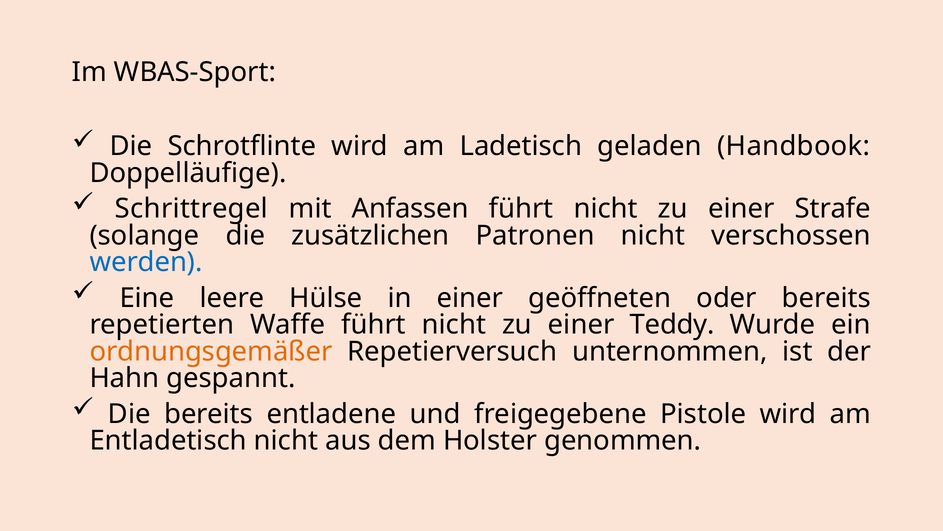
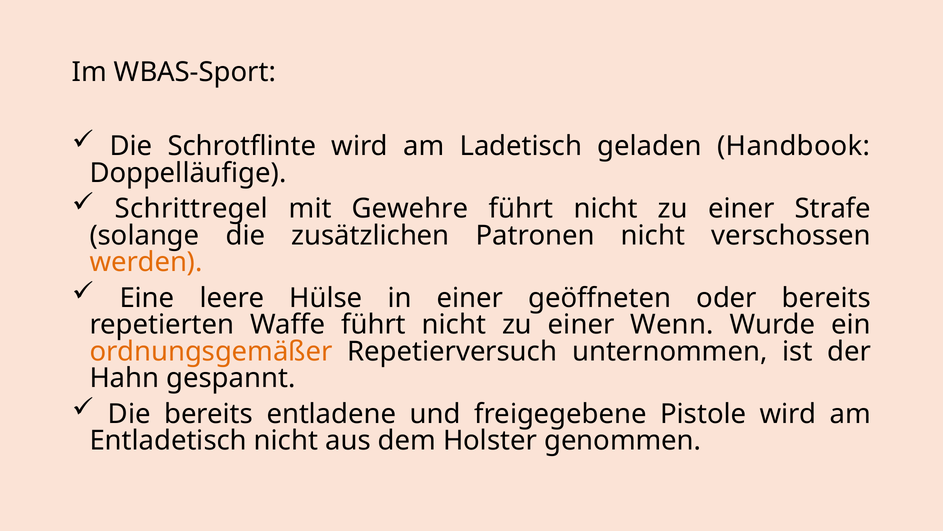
Anfassen: Anfassen -> Gewehre (410, 209)
werden colour: blue -> orange (146, 262)
Teddy: Teddy -> Wenn (672, 324)
